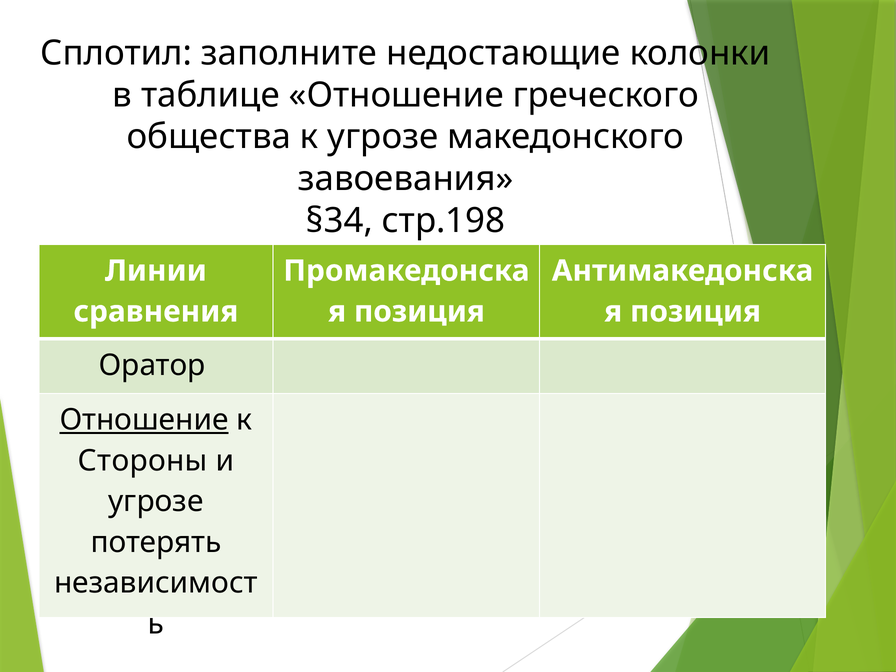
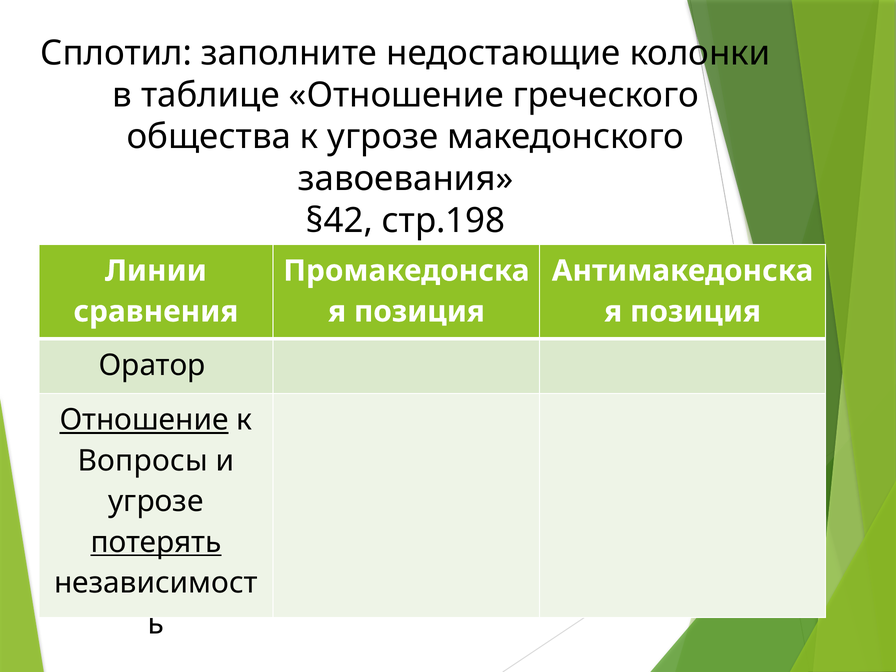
§34: §34 -> §42 (339, 221)
Стороны: Стороны -> Вопросы (143, 461)
потерять underline: none -> present (156, 542)
